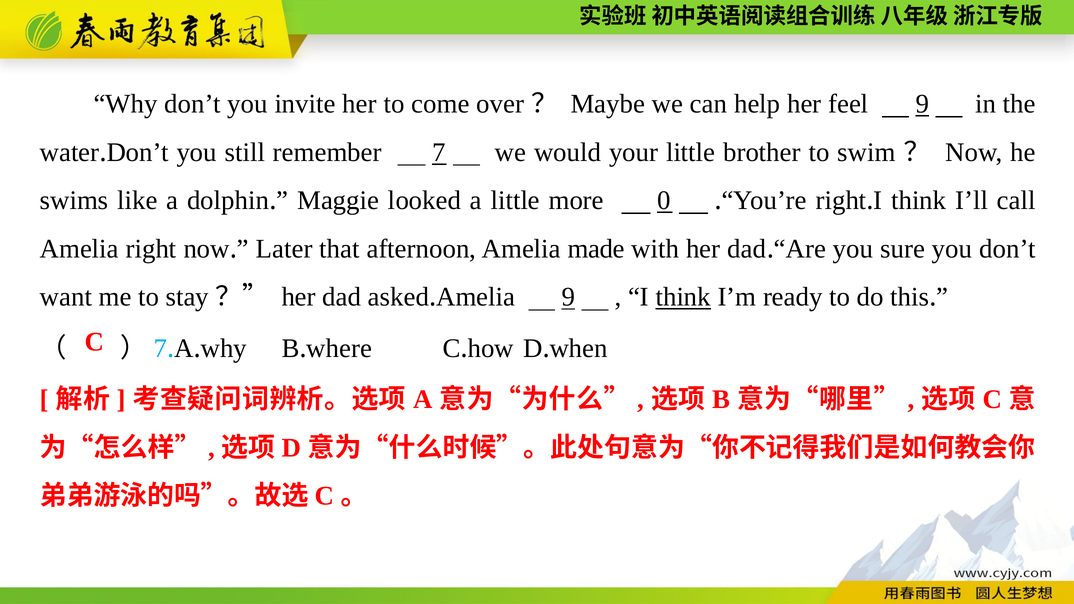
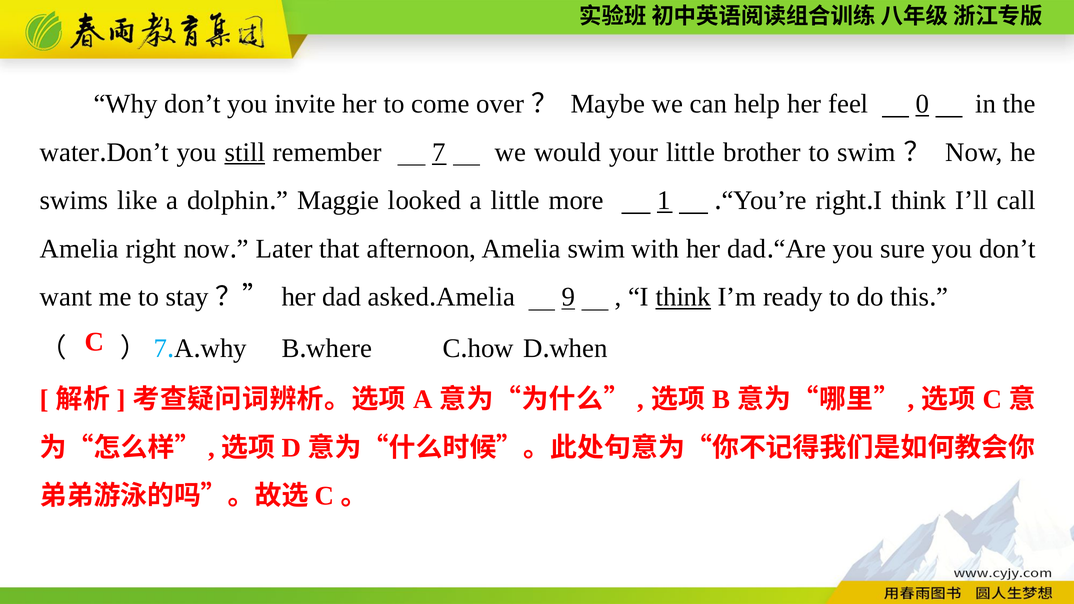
feel 9: 9 -> 0 (922, 104)
still underline: none -> present (245, 152)
0: 0 -> 1 (664, 201)
Amelia made: made -> swim (596, 249)
